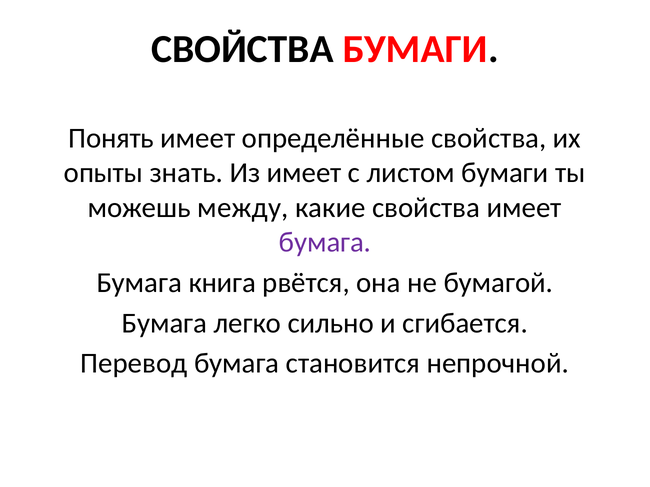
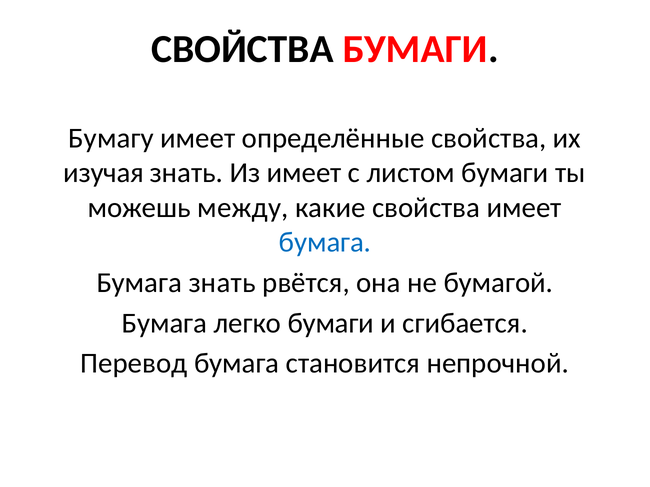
Понять: Понять -> Бумагу (111, 138)
опыты: опыты -> изучая (104, 173)
бумага colour: purple -> blue (325, 242)
Бумага книга: книга -> знать (222, 283)
легко сильно: сильно -> бумаги (331, 323)
